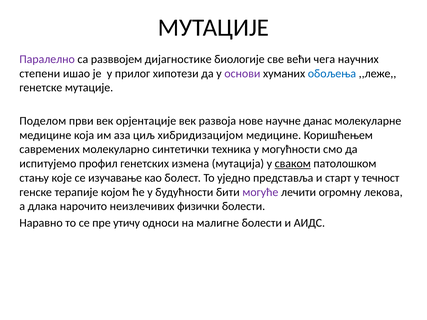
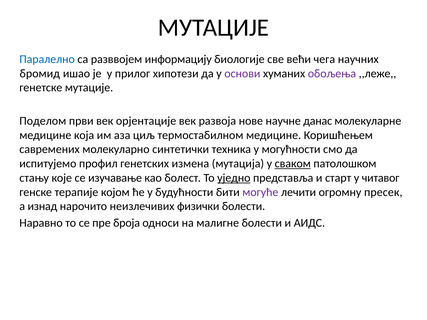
Паралелно colour: purple -> blue (47, 59)
дијагностике: дијагностике -> информацију (178, 59)
степени: степени -> бромид (40, 74)
обољења colour: blue -> purple (332, 74)
хибридизацијом: хибридизацијом -> термостабилном (200, 135)
уједно underline: none -> present (234, 178)
течност: течност -> читавог (381, 178)
лекова: лекова -> пресек (383, 192)
длака: длака -> изнад (42, 207)
утичу: утичу -> броја (127, 223)
